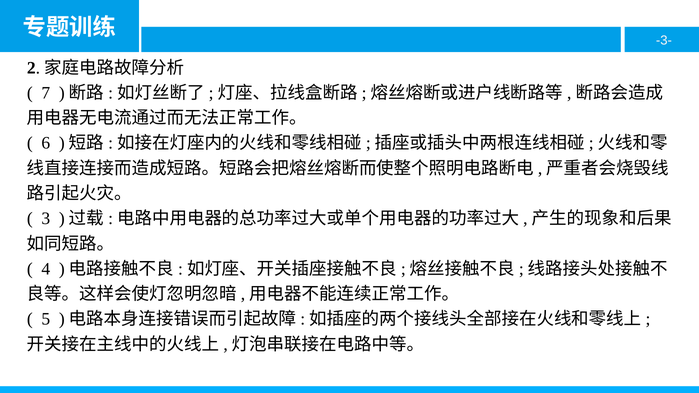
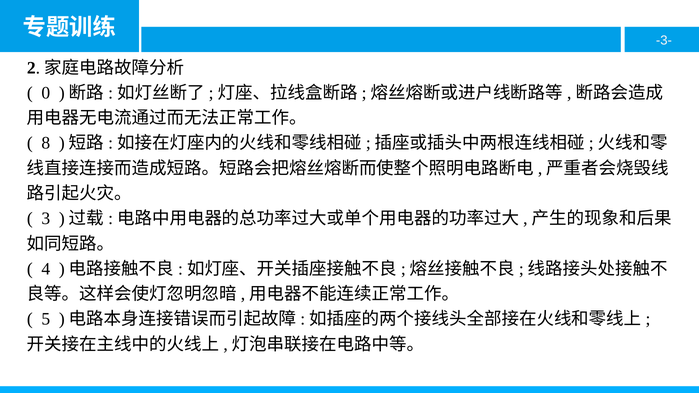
7: 7 -> 0 (46, 93)
6: 6 -> 8 (46, 143)
